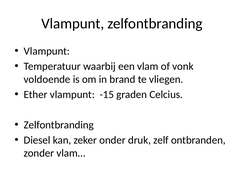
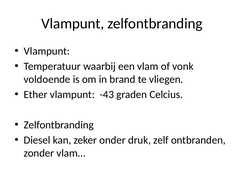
-15: -15 -> -43 (107, 95)
